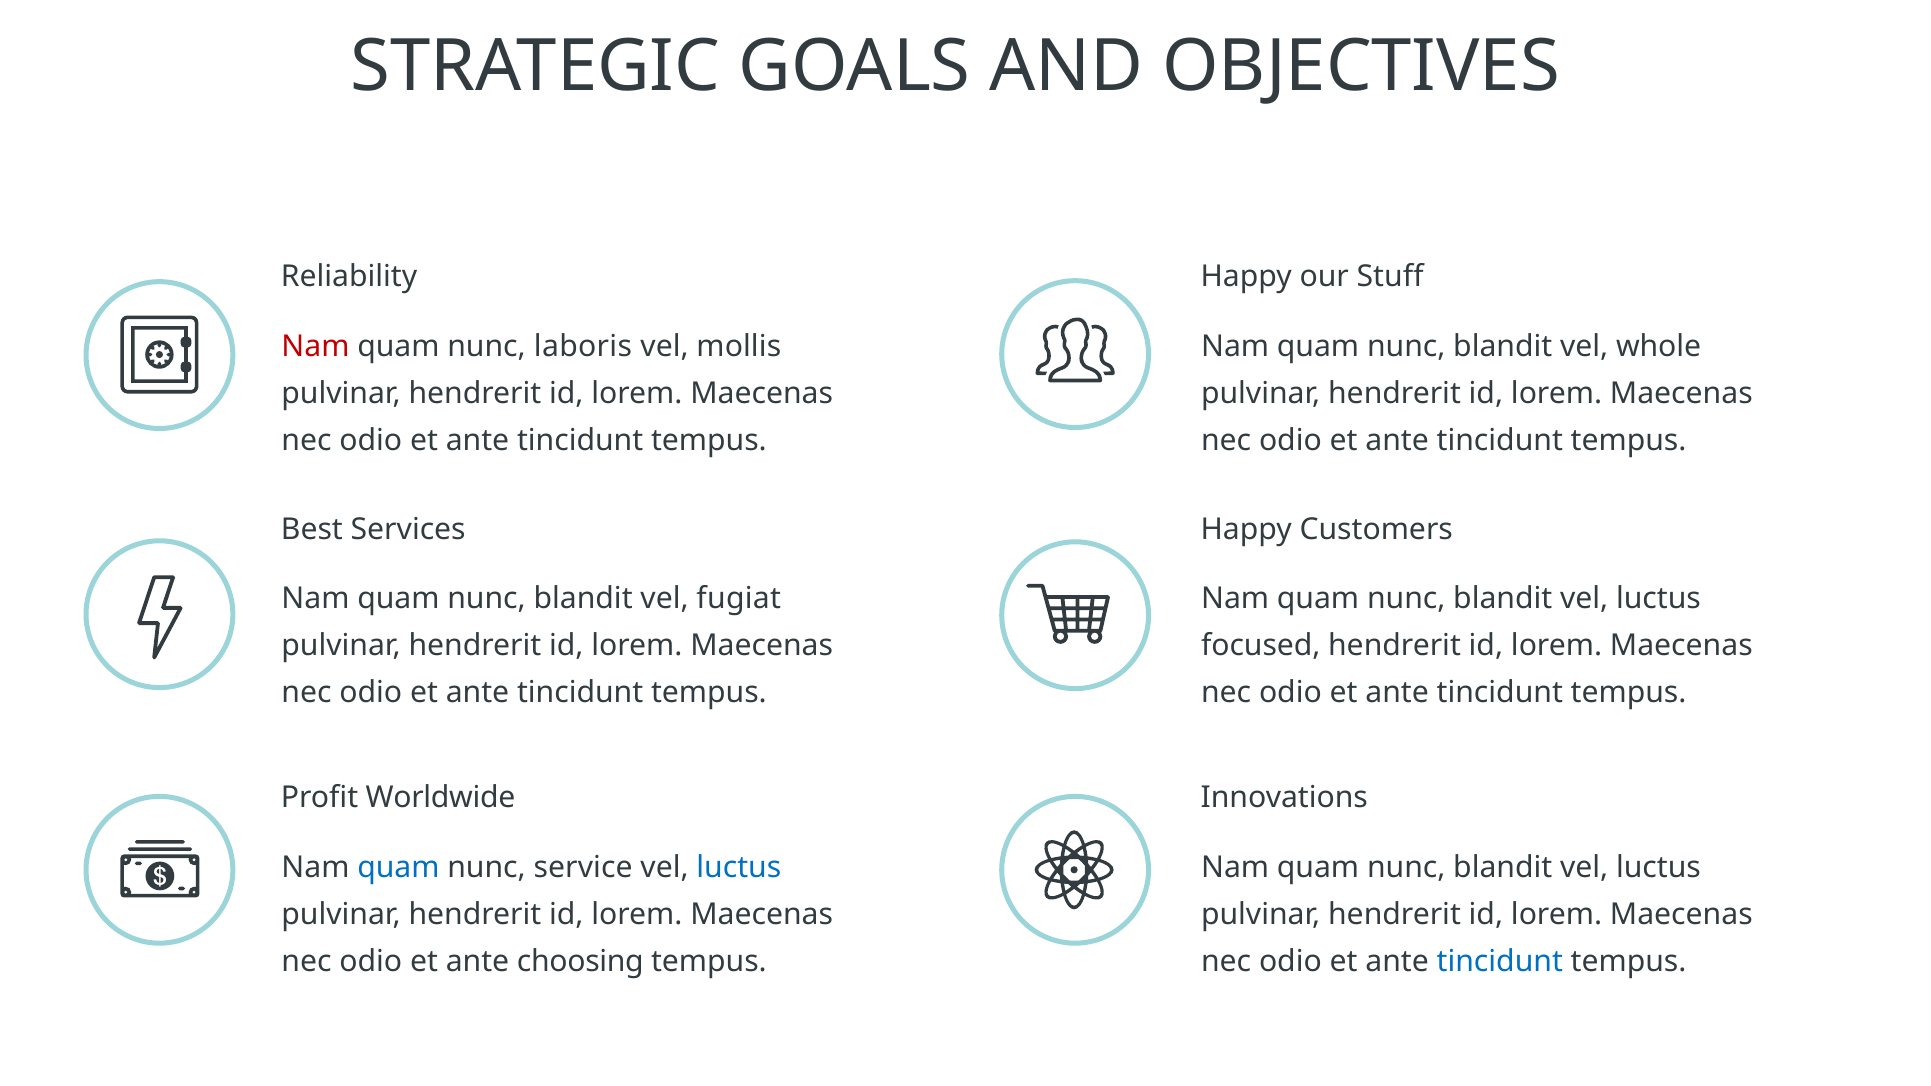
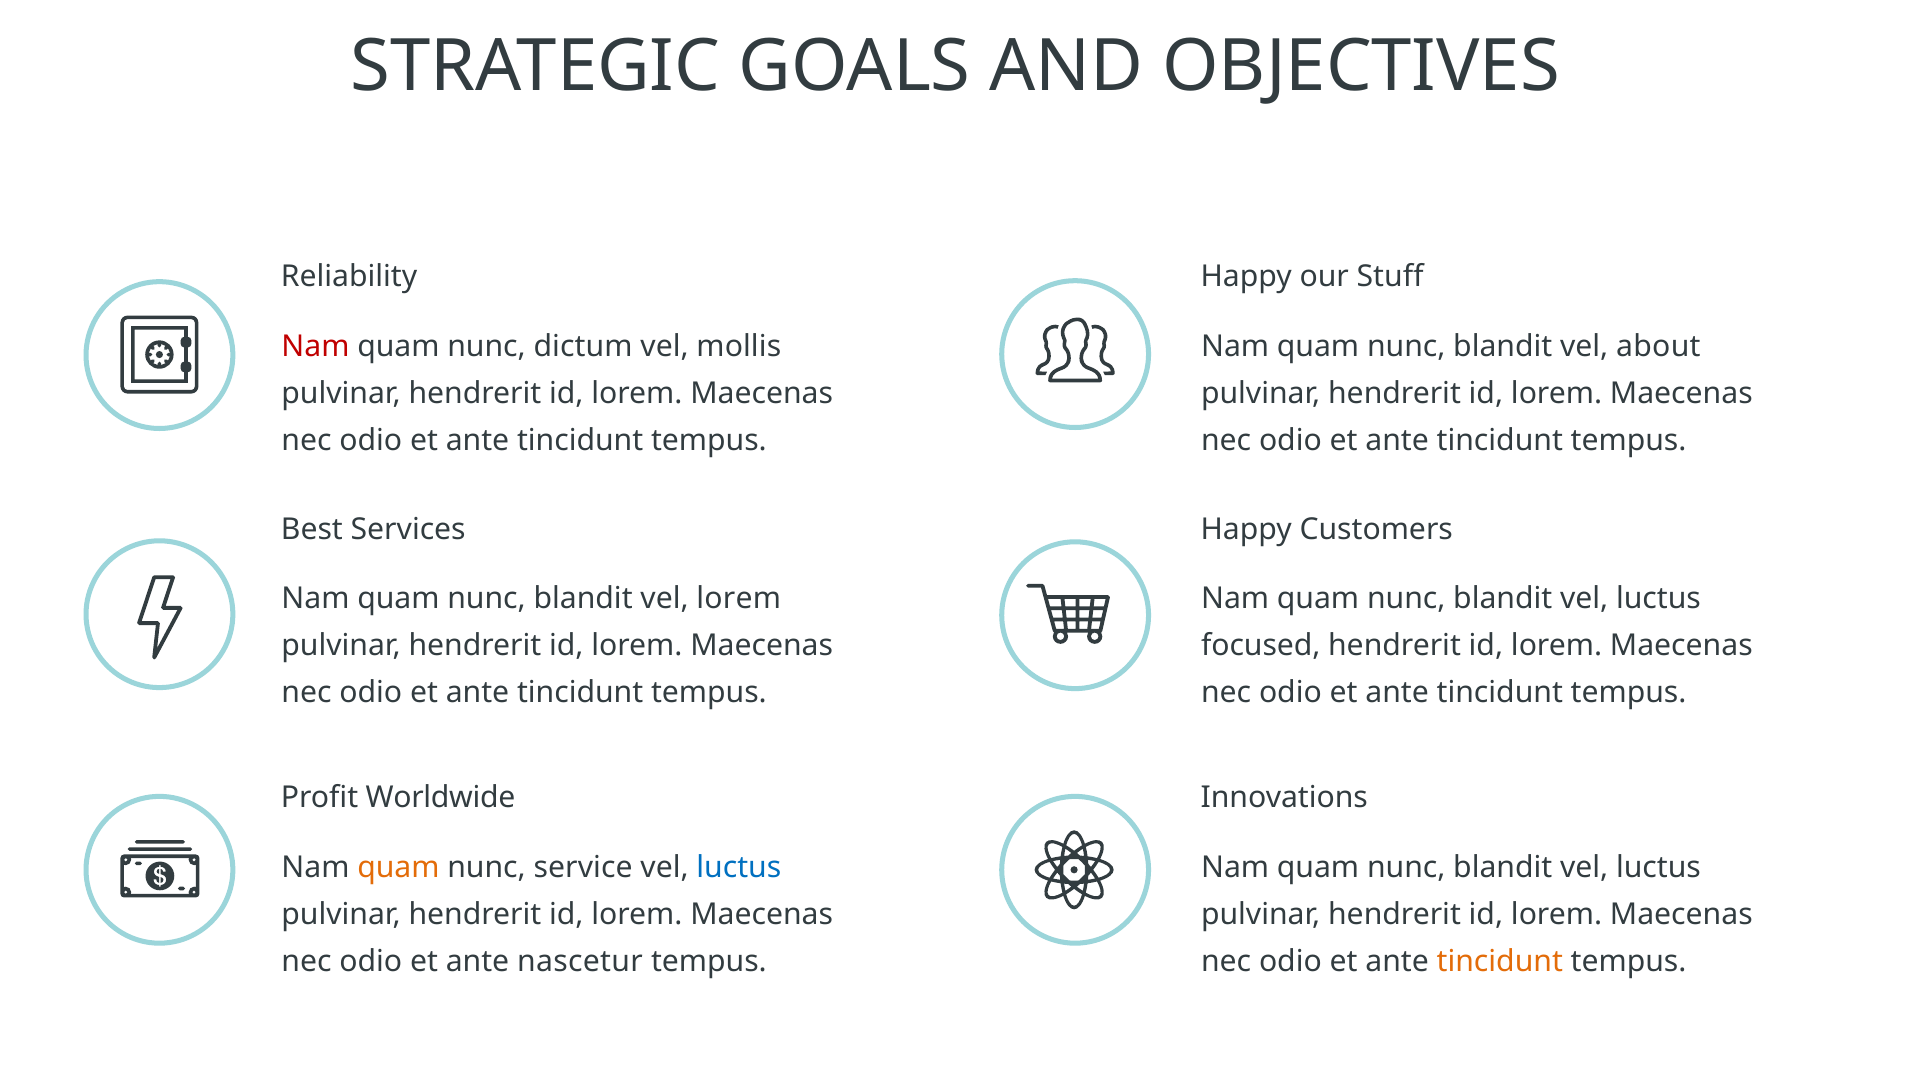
laboris: laboris -> dictum (583, 346)
whole: whole -> about (1658, 346)
vel fugiat: fugiat -> lorem (739, 599)
quam colour: blue -> orange (398, 867)
choosing: choosing -> nascetur (580, 961)
tincidunt colour: blue -> orange (1500, 961)
